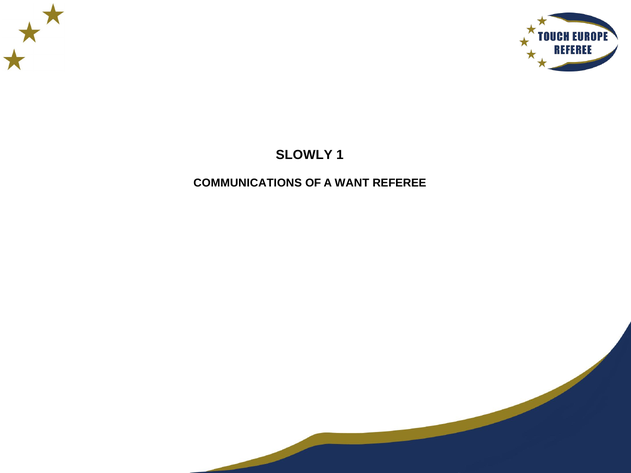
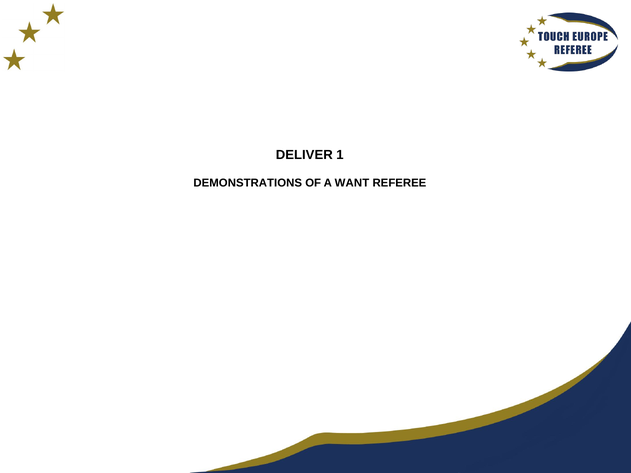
SLOWLY: SLOWLY -> DELIVER (304, 155)
COMMUNICATIONS: COMMUNICATIONS -> DEMONSTRATIONS (248, 183)
